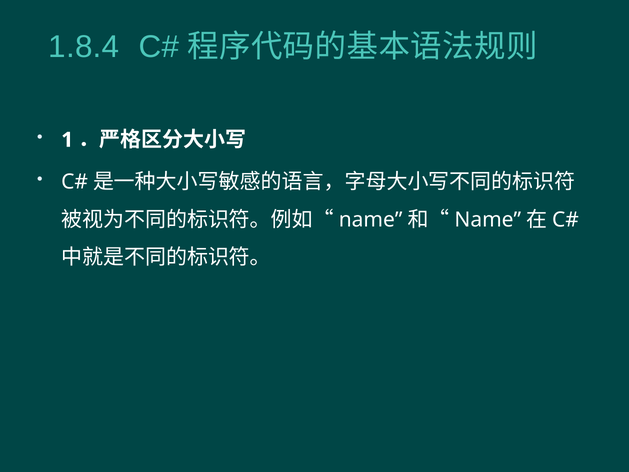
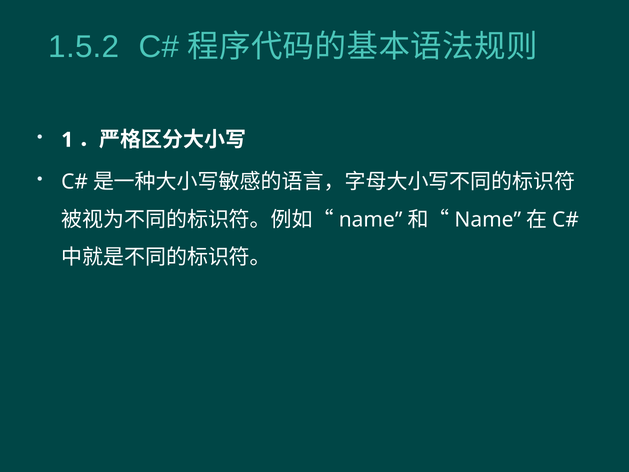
1.8.4: 1.8.4 -> 1.5.2 (84, 47)
